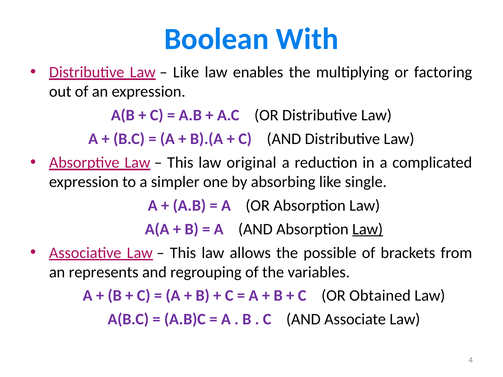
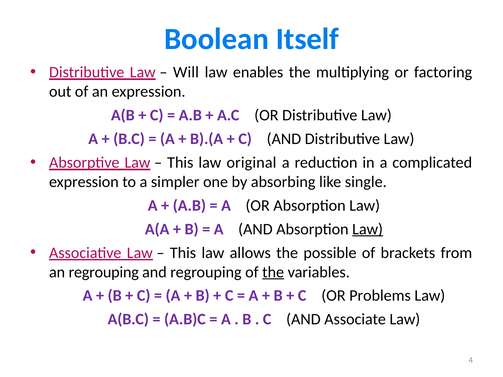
With: With -> Itself (307, 39)
Like: Like -> Will (186, 72)
an represents: represents -> regrouping (104, 272)
the underline: none -> present (273, 272)
Obtained: Obtained -> Problems (380, 296)
